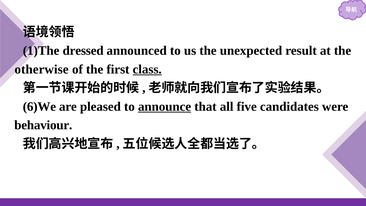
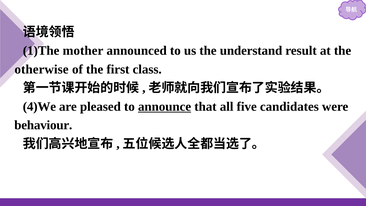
dressed: dressed -> mother (83, 51)
unexpected: unexpected -> understand (251, 51)
class underline: present -> none (147, 69)
6)We: 6)We -> 4)We (39, 106)
